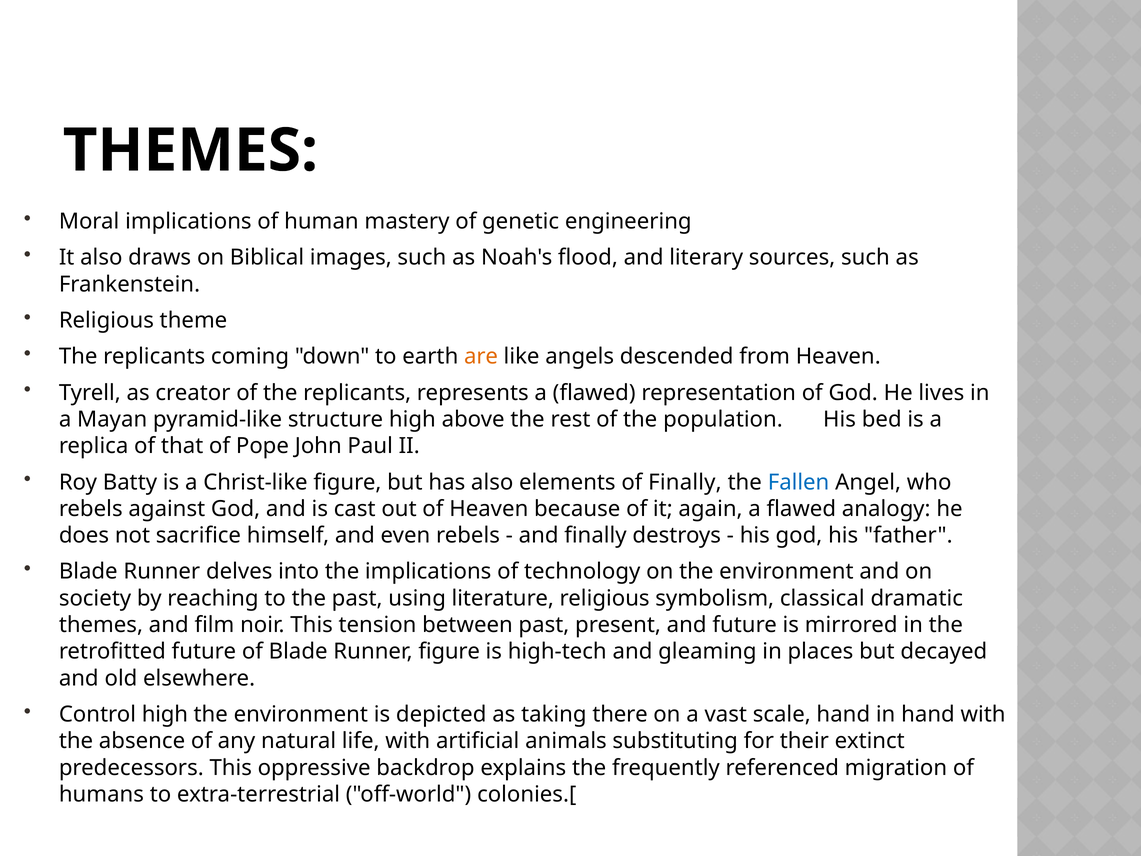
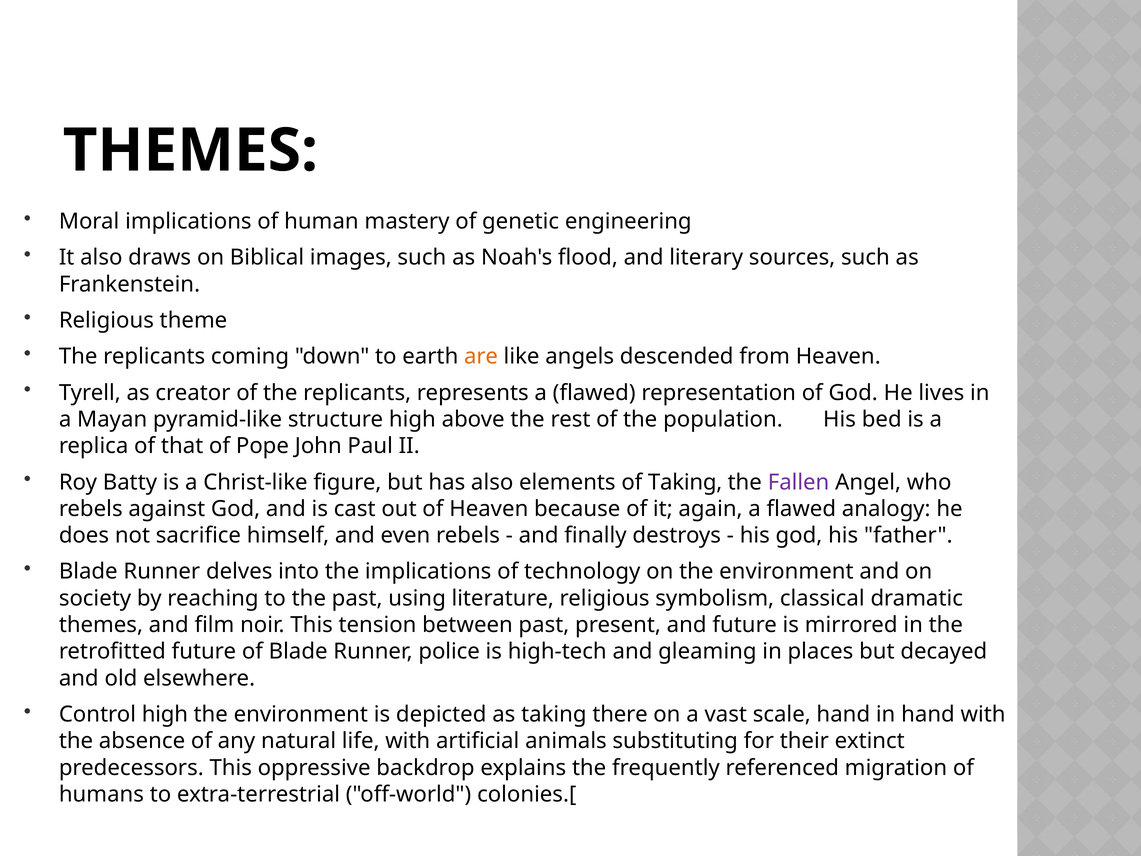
of Finally: Finally -> Taking (685, 482)
Fallen colour: blue -> purple (799, 482)
Runner figure: figure -> police (449, 651)
